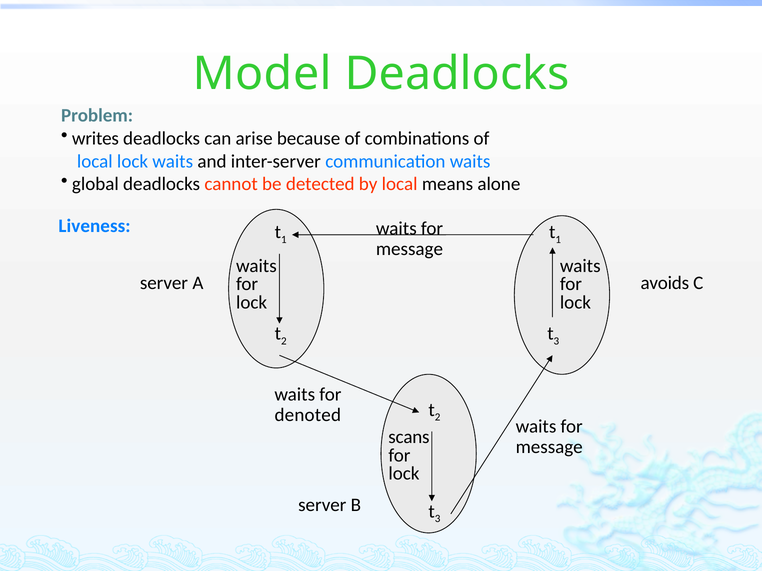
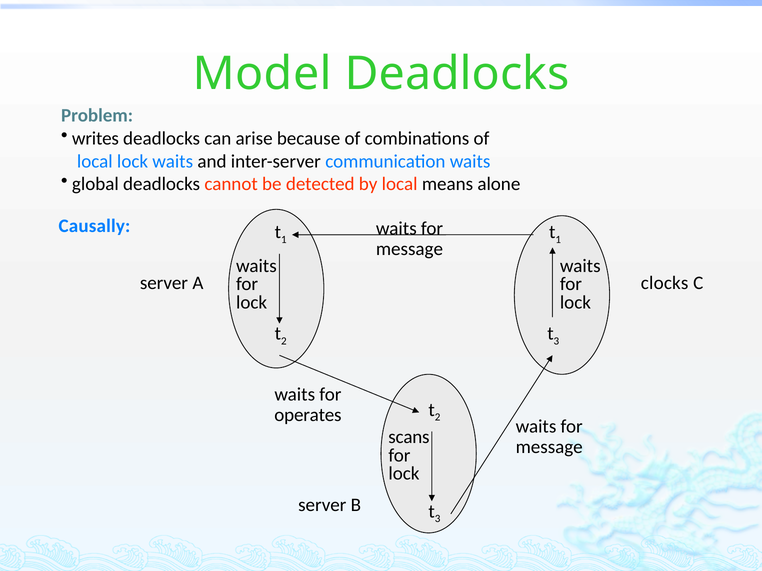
Liveness: Liveness -> Causally (94, 226)
avoids: avoids -> clocks (665, 283)
denoted: denoted -> operates (308, 415)
